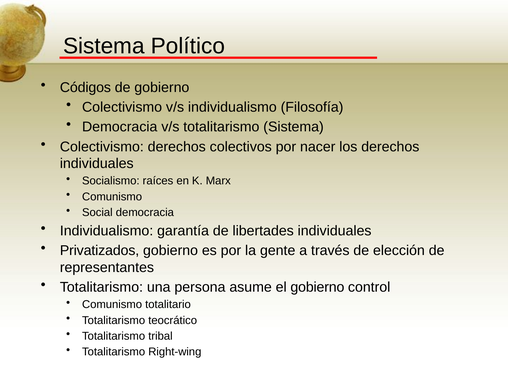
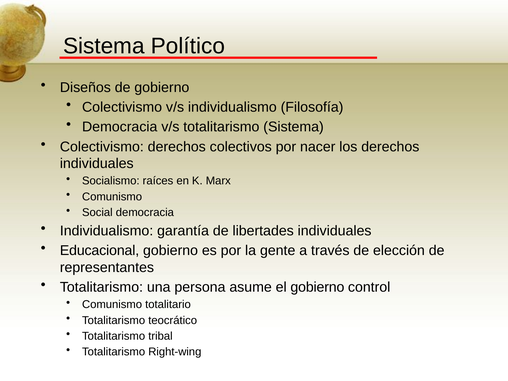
Códigos: Códigos -> Diseños (85, 87)
Privatizados: Privatizados -> Educacional (100, 251)
